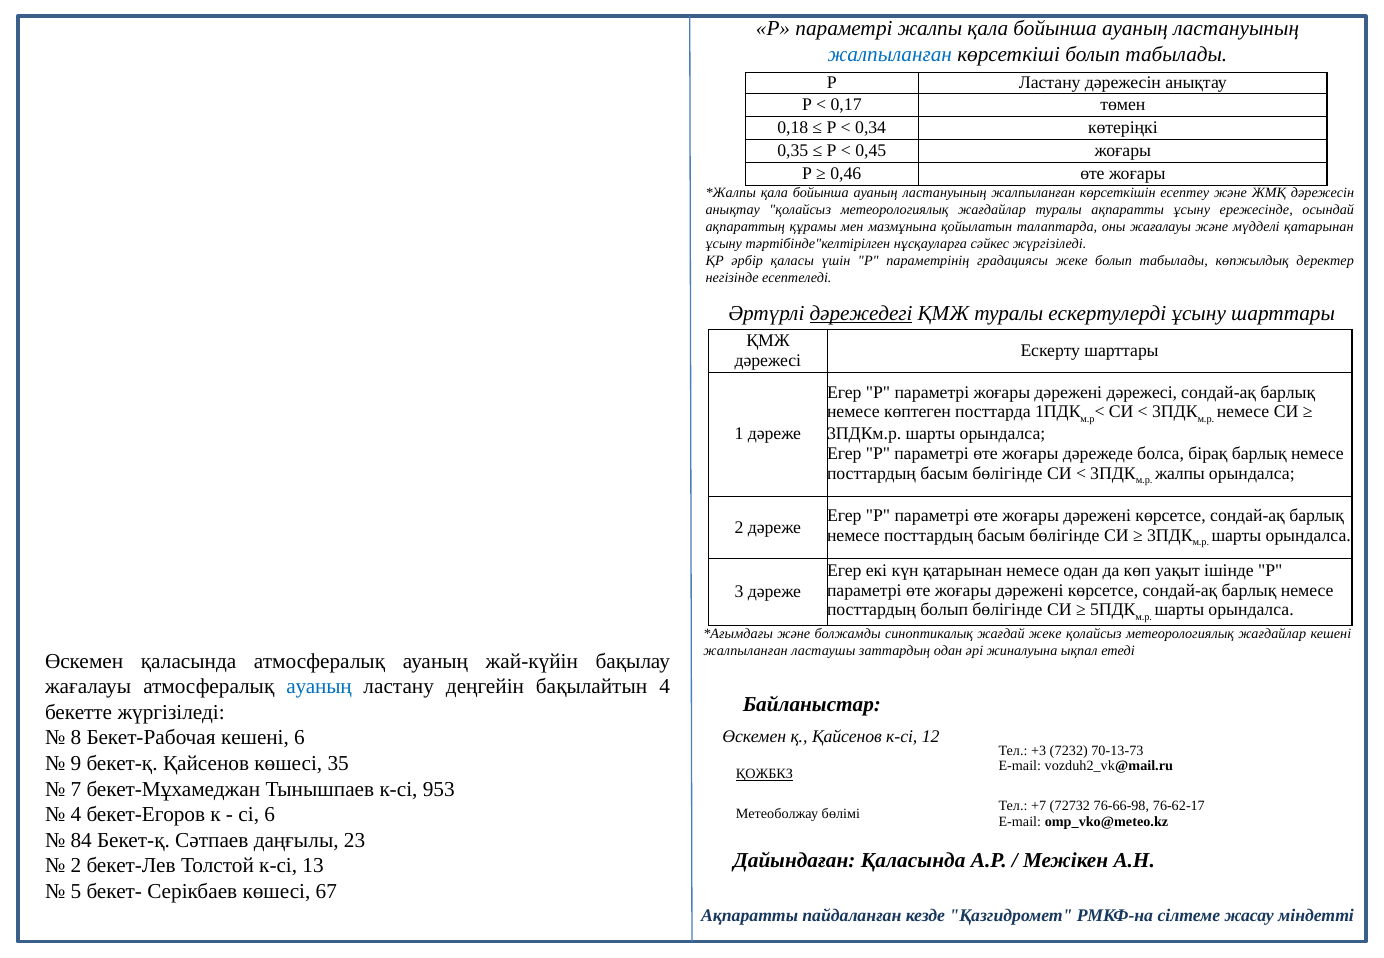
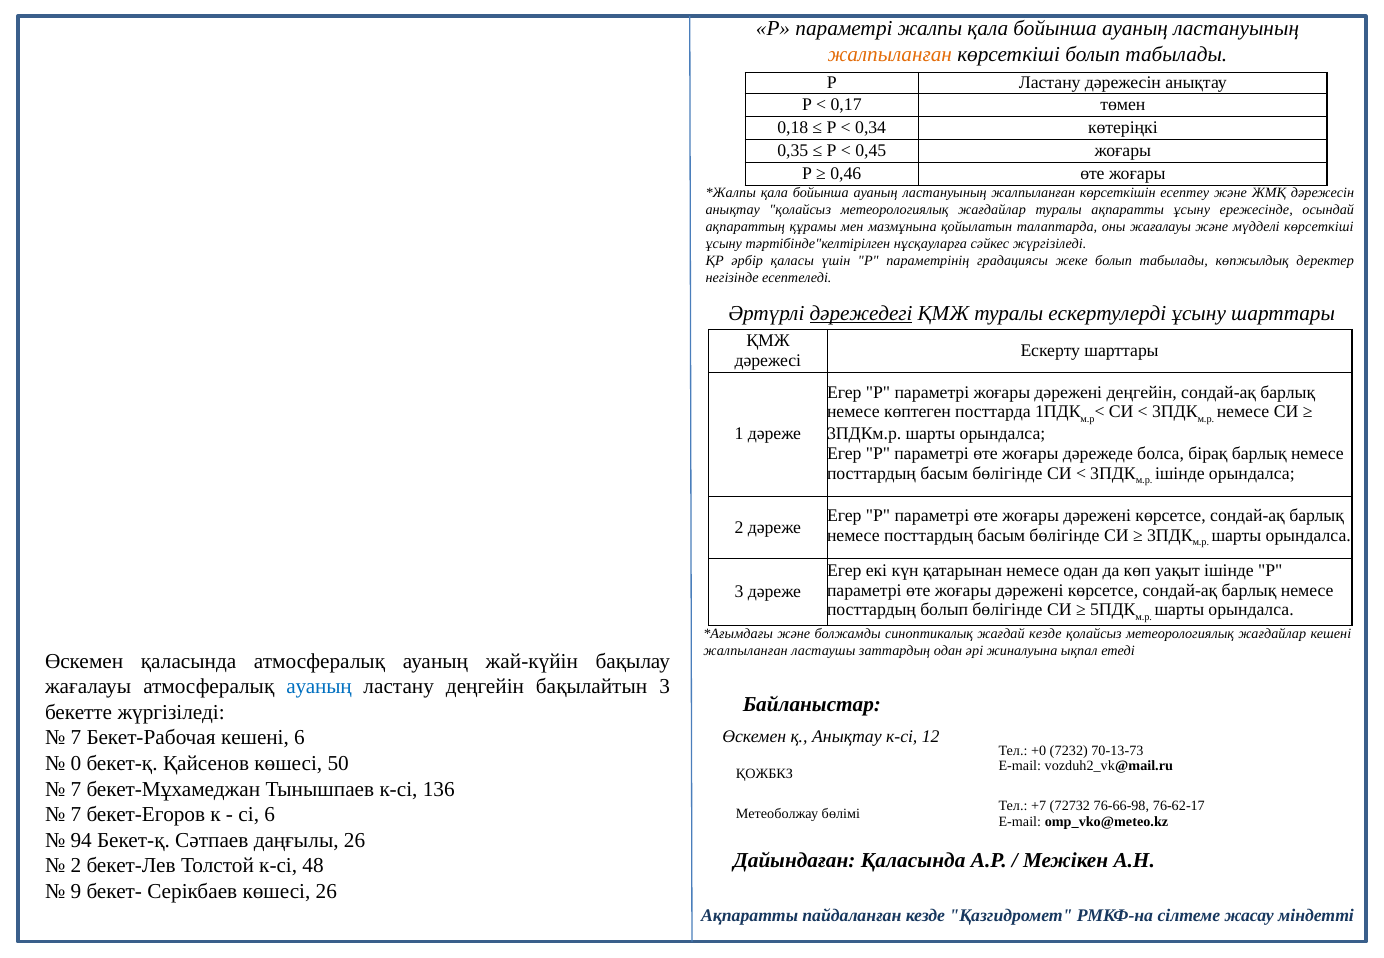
жалпыланған colour: blue -> orange (890, 54)
мүдделі қатарынан: қатарынан -> көрсеткіші (1319, 227)
дәрежені дәрежесі: дәрежесі -> деңгейін (1142, 392)
жалпы: жалпы -> ішінде (1180, 473)
жағдай жеке: жеке -> кезде (1045, 634)
бақылайтын 4: 4 -> 3 (665, 687)
қ Қайсенов: Қайсенов -> Анықтау (847, 736)
8: 8 -> 7 (76, 738)
+3: +3 -> +0 (1039, 751)
9: 9 -> 0 (76, 764)
35: 35 -> 50 (338, 764)
ҚОЖБКЗ underline: present -> none (764, 774)
953: 953 -> 136 (439, 789)
4: 4 -> 7 (76, 815)
84: 84 -> 94 (81, 840)
даңғылы 23: 23 -> 26 (355, 840)
13: 13 -> 48 (313, 866)
5: 5 -> 9 (76, 891)
көшесі 67: 67 -> 26 (326, 891)
